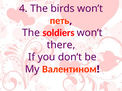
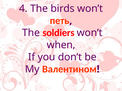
there: there -> when (61, 45)
